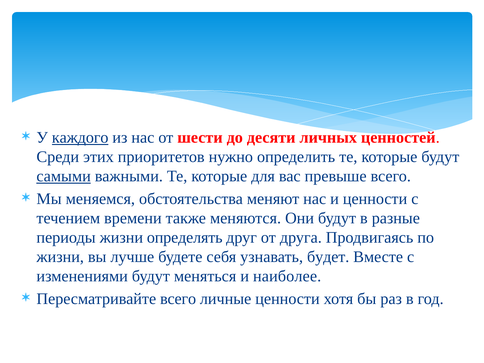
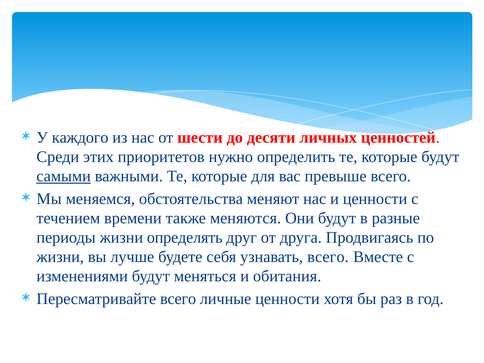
каждого underline: present -> none (80, 138)
узнавать будет: будет -> всего (328, 257)
наиболее: наиболее -> обитания (287, 276)
